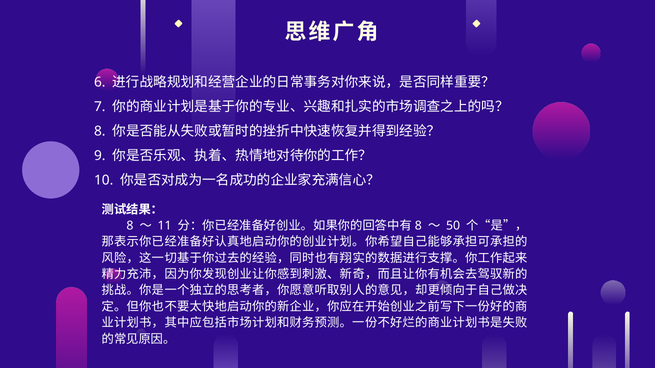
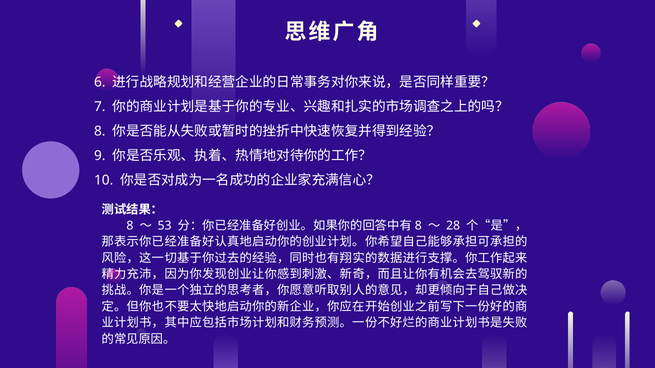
11: 11 -> 53 (165, 226)
50: 50 -> 28 (453, 226)
